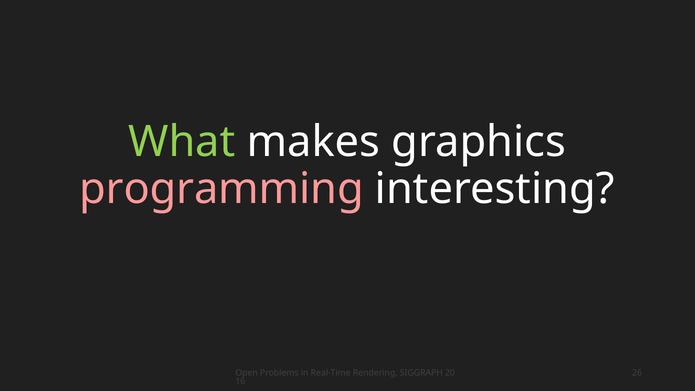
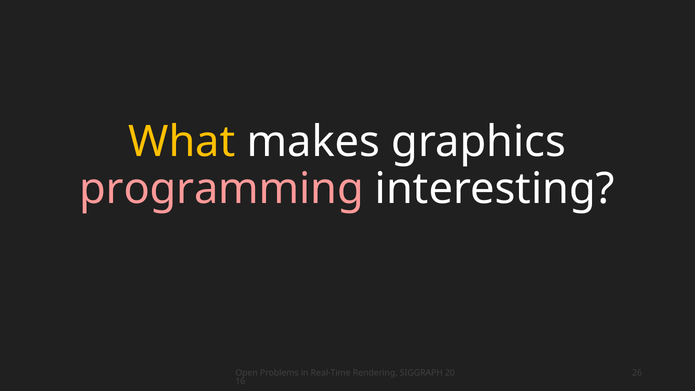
What colour: light green -> yellow (182, 142)
